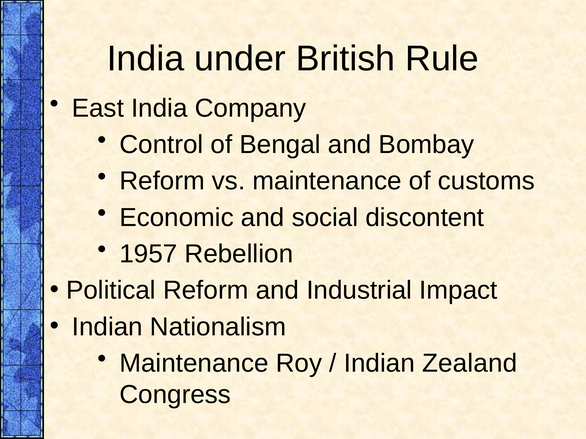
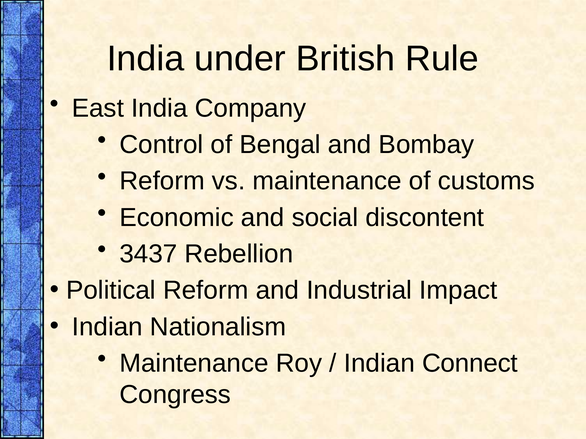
1957: 1957 -> 3437 (148, 254)
Zealand: Zealand -> Connect (470, 364)
